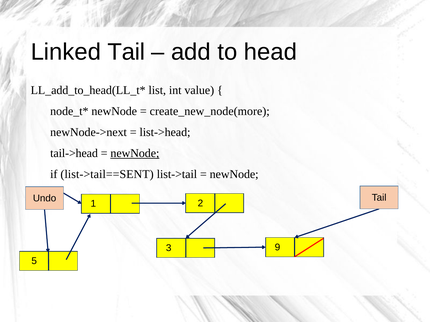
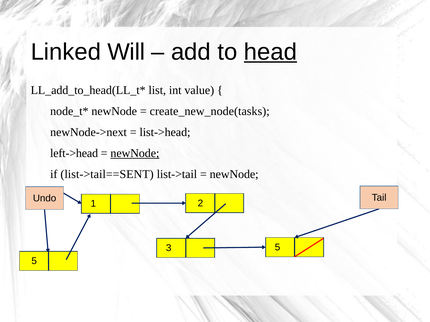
Linked Tail: Tail -> Will (126, 52)
head underline: none -> present (270, 52)
create_new_node(more: create_new_node(more -> create_new_node(tasks (210, 111)
tail->head: tail->head -> left->head (74, 154)
3 9: 9 -> 5 (278, 248)
